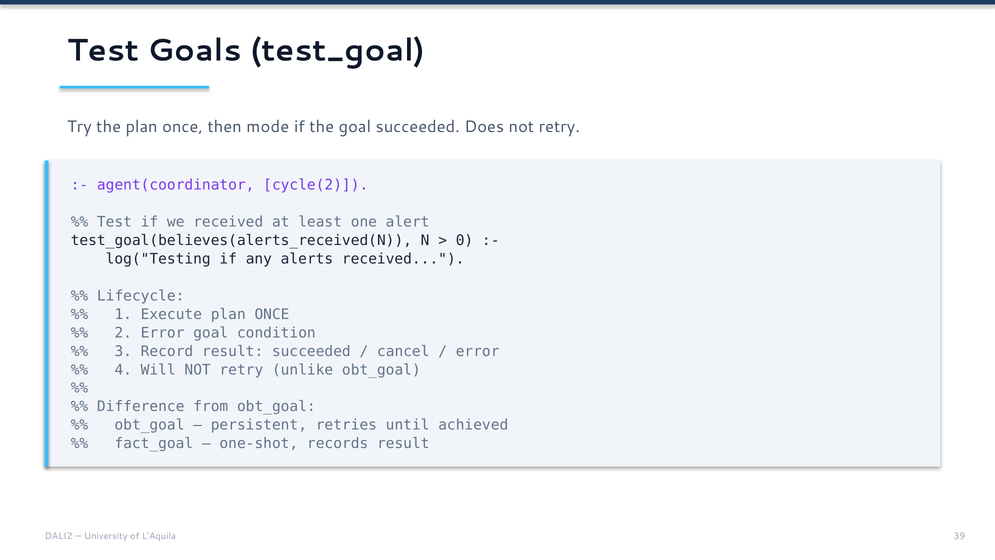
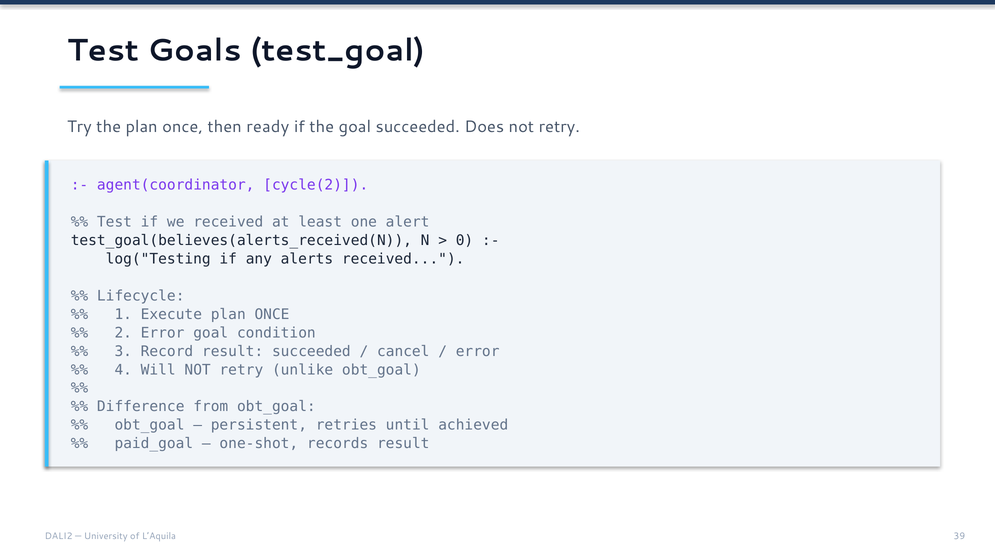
mode: mode -> ready (268, 127)
fact_goal: fact_goal -> paid_goal (154, 443)
